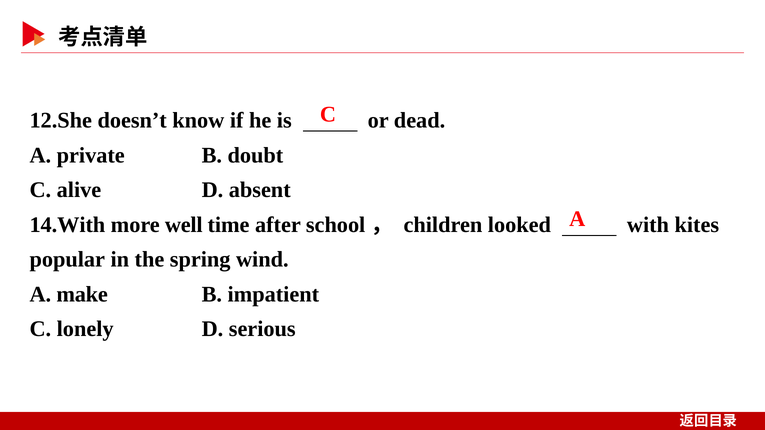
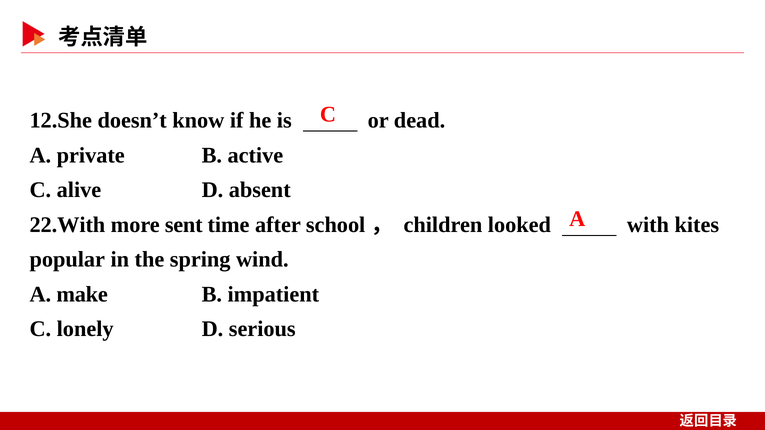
doubt: doubt -> active (255, 155)
14.With: 14.With -> 22.With (67, 225)
well: well -> sent (184, 225)
